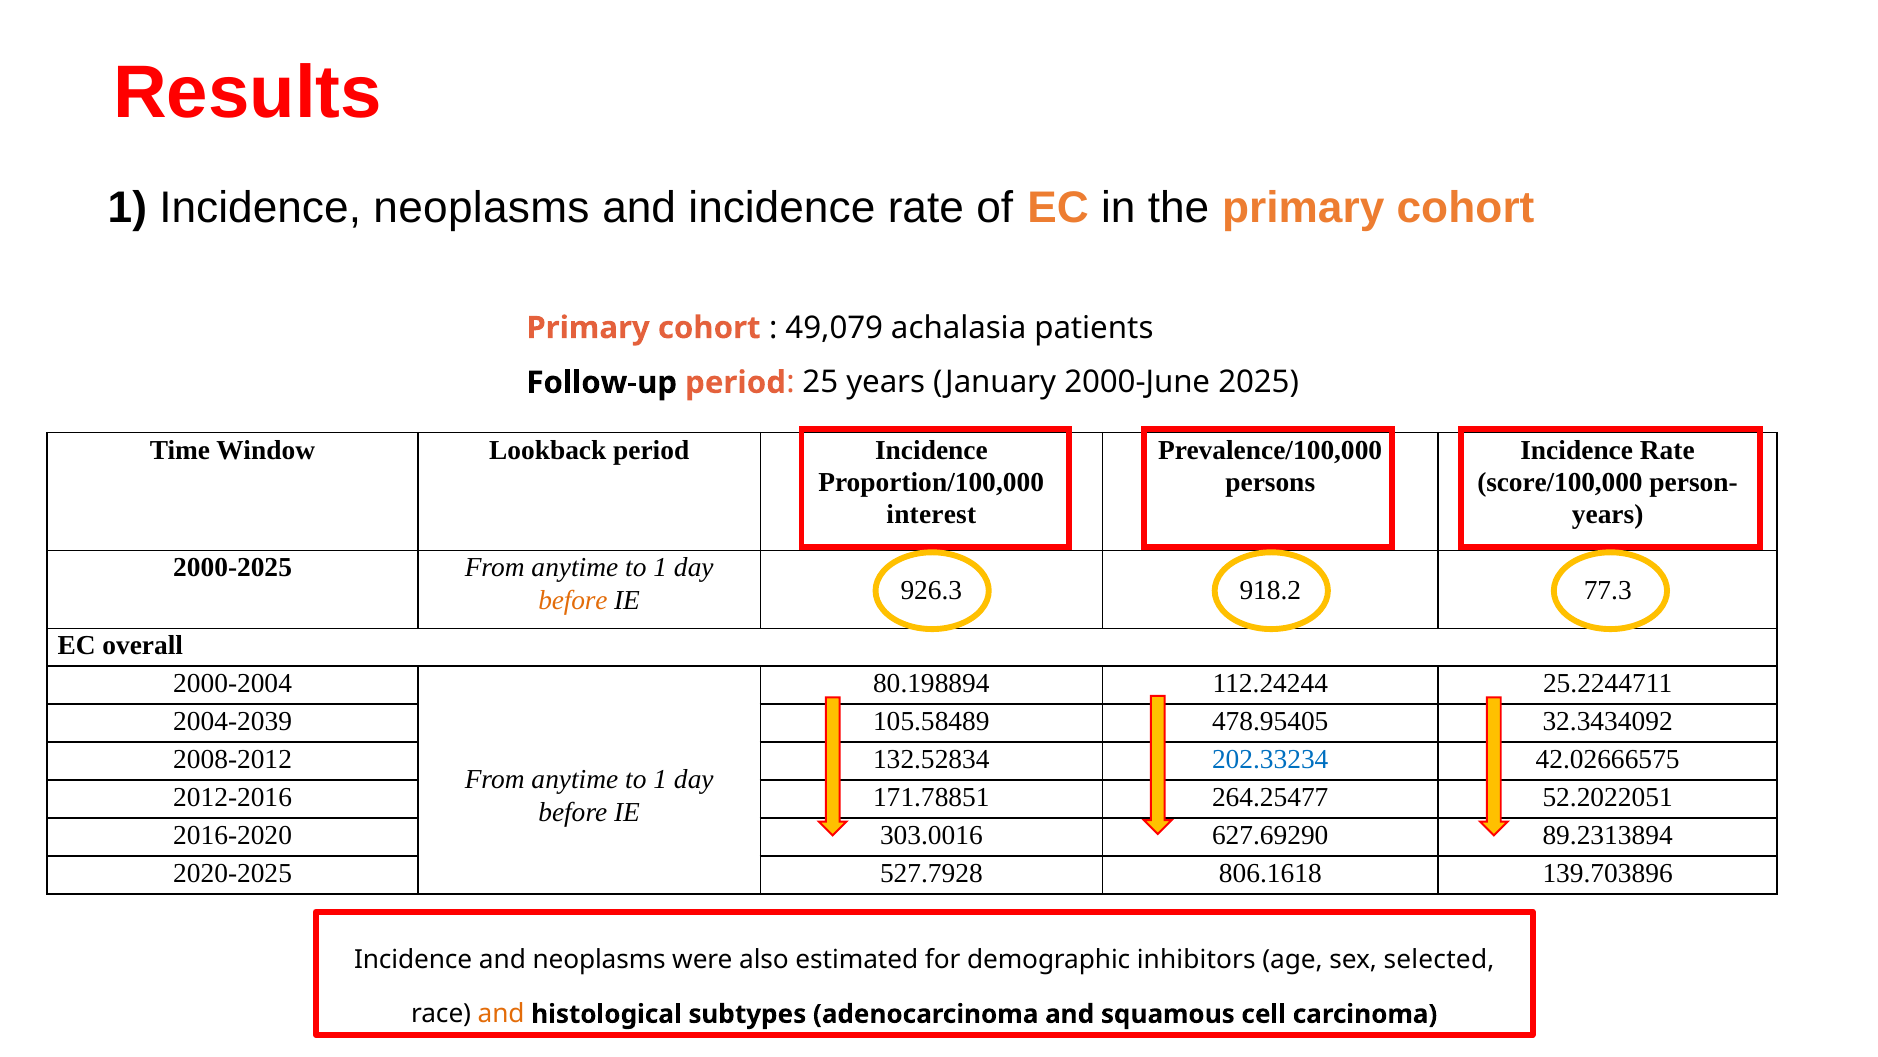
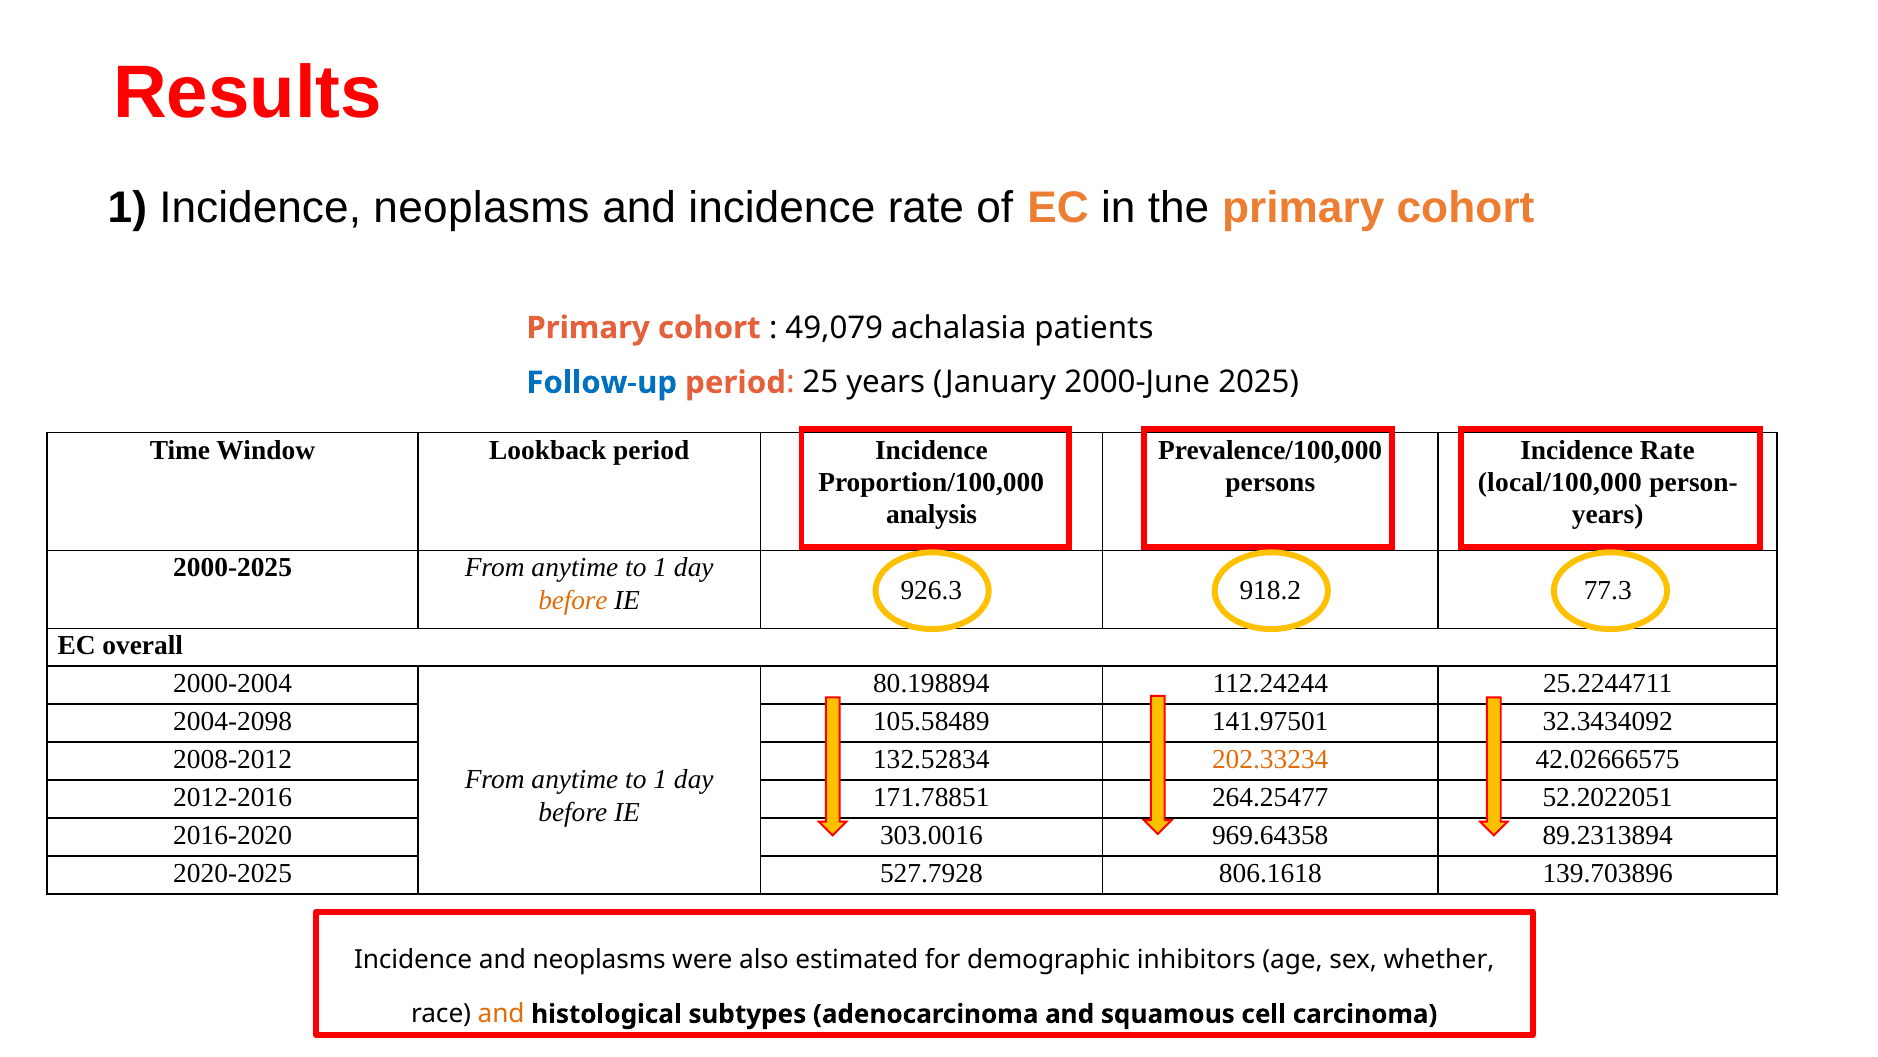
Follow-up colour: black -> blue (602, 382)
score/100,000: score/100,000 -> local/100,000 (1560, 482)
interest: interest -> analysis (932, 515)
2004-2039: 2004-2039 -> 2004-2098 (233, 721)
478.95405: 478.95405 -> 141.97501 (1270, 721)
202.33234 colour: blue -> orange (1270, 759)
627.69290: 627.69290 -> 969.64358 (1270, 835)
selected: selected -> whether (1439, 959)
